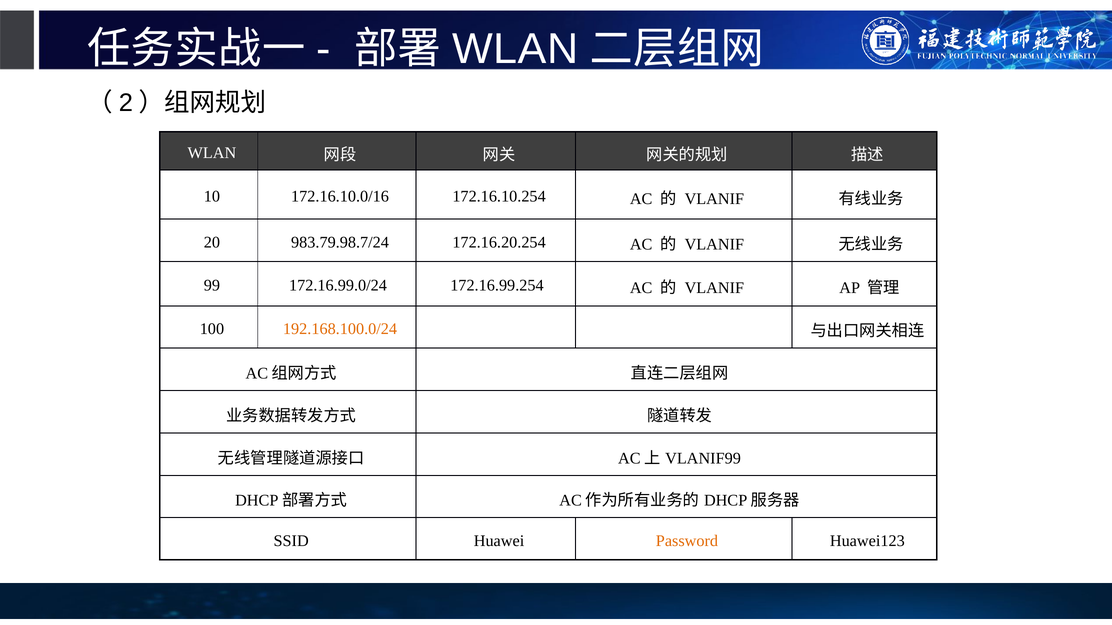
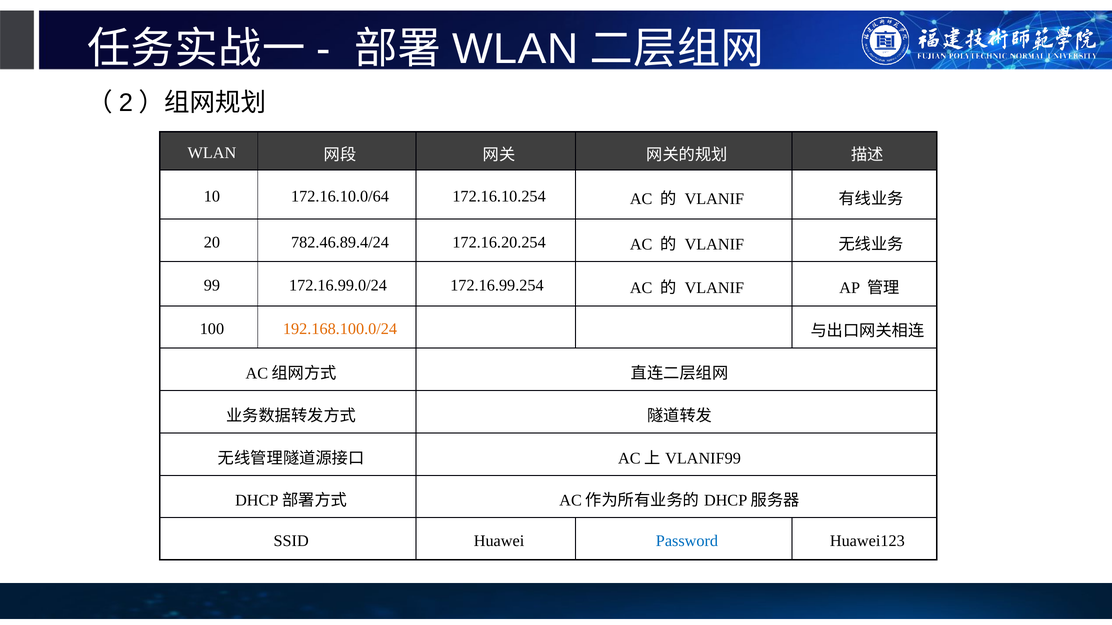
172.16.10.0/16: 172.16.10.0/16 -> 172.16.10.0/64 (340, 197)
983.79.98.7/24: 983.79.98.7/24 -> 782.46.89.4/24 (340, 242)
Password colour: orange -> blue (687, 541)
